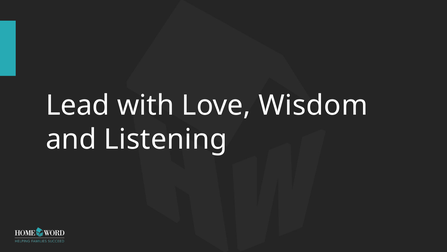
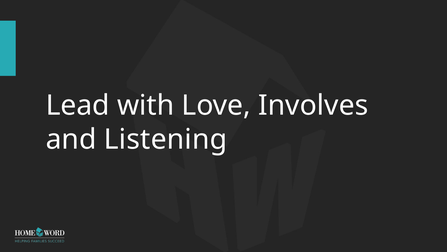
Wisdom: Wisdom -> Involves (313, 105)
